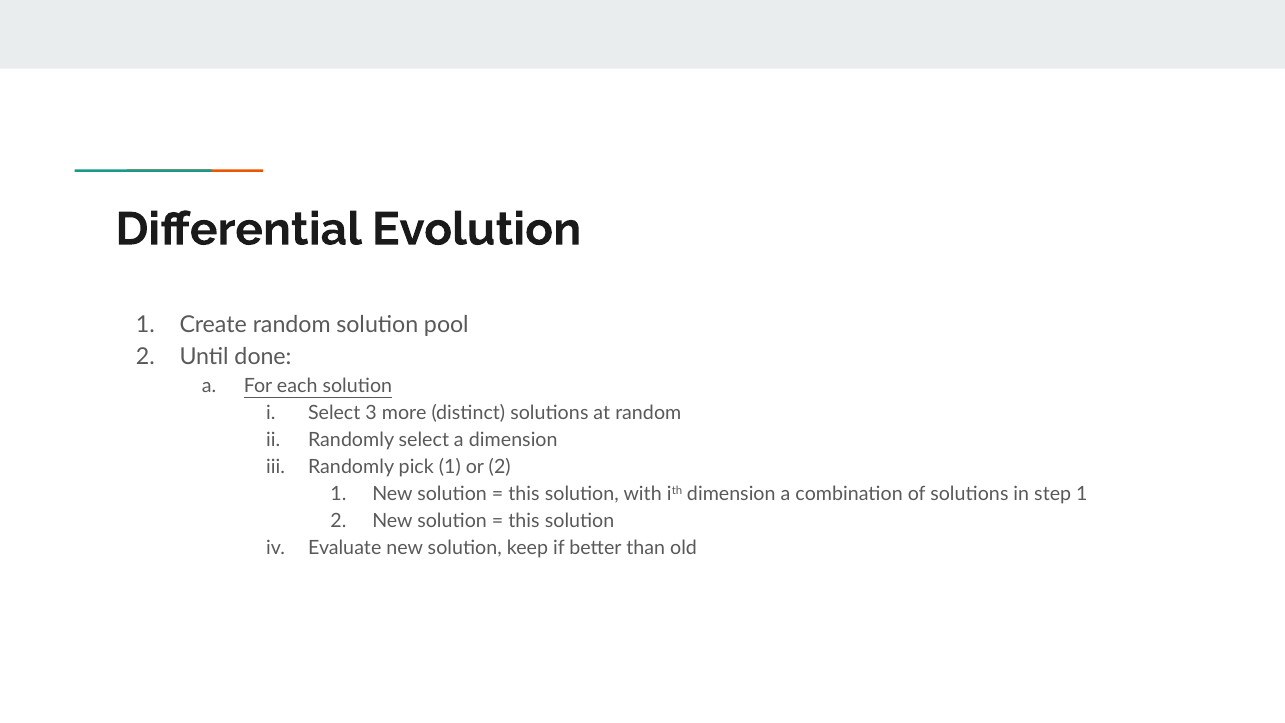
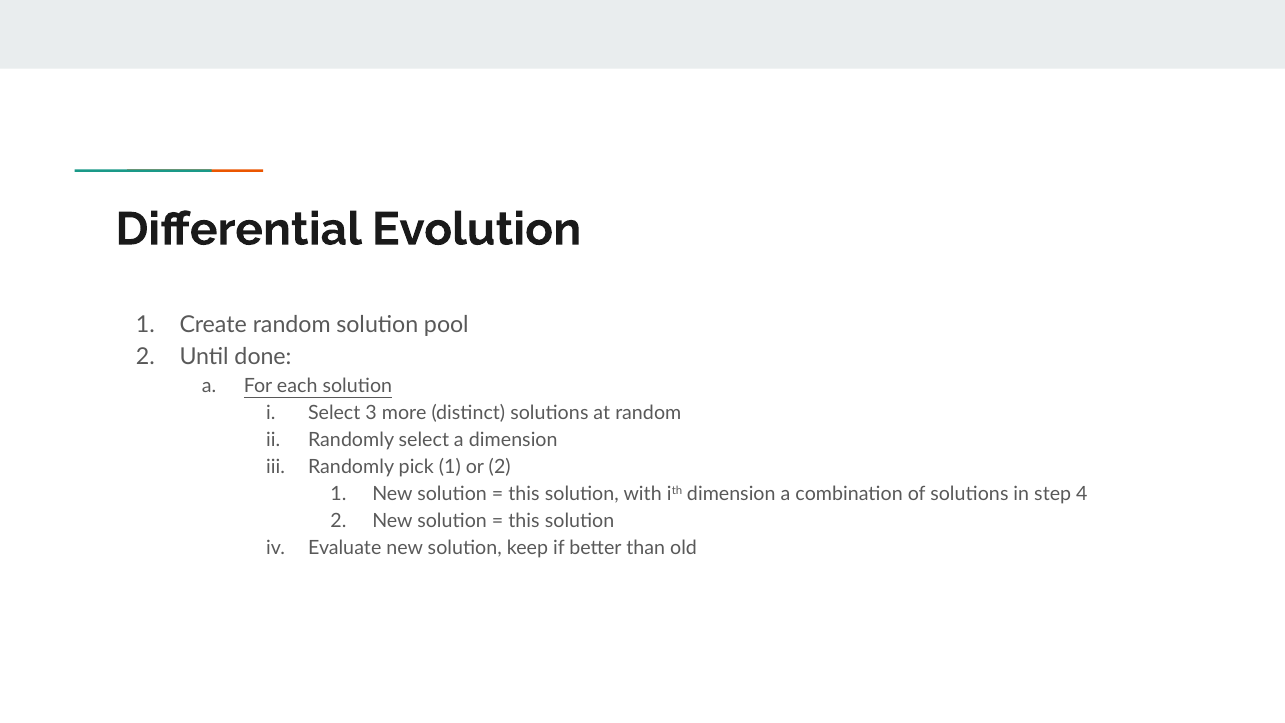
step 1: 1 -> 4 (1082, 494)
